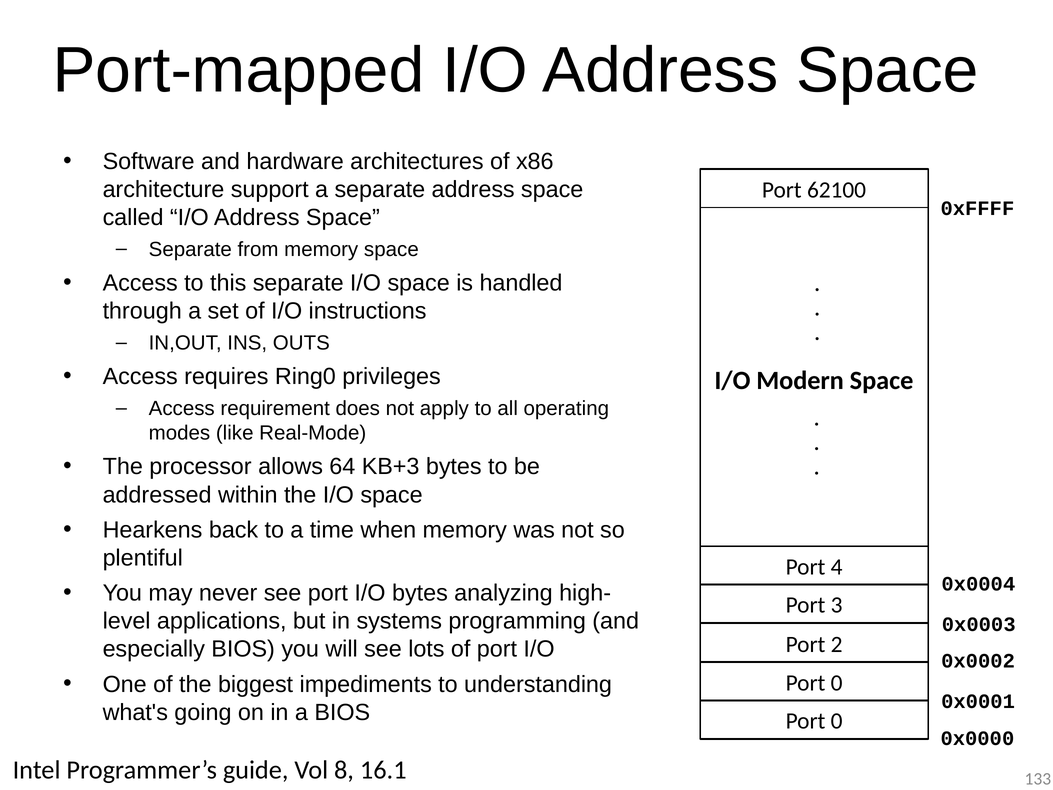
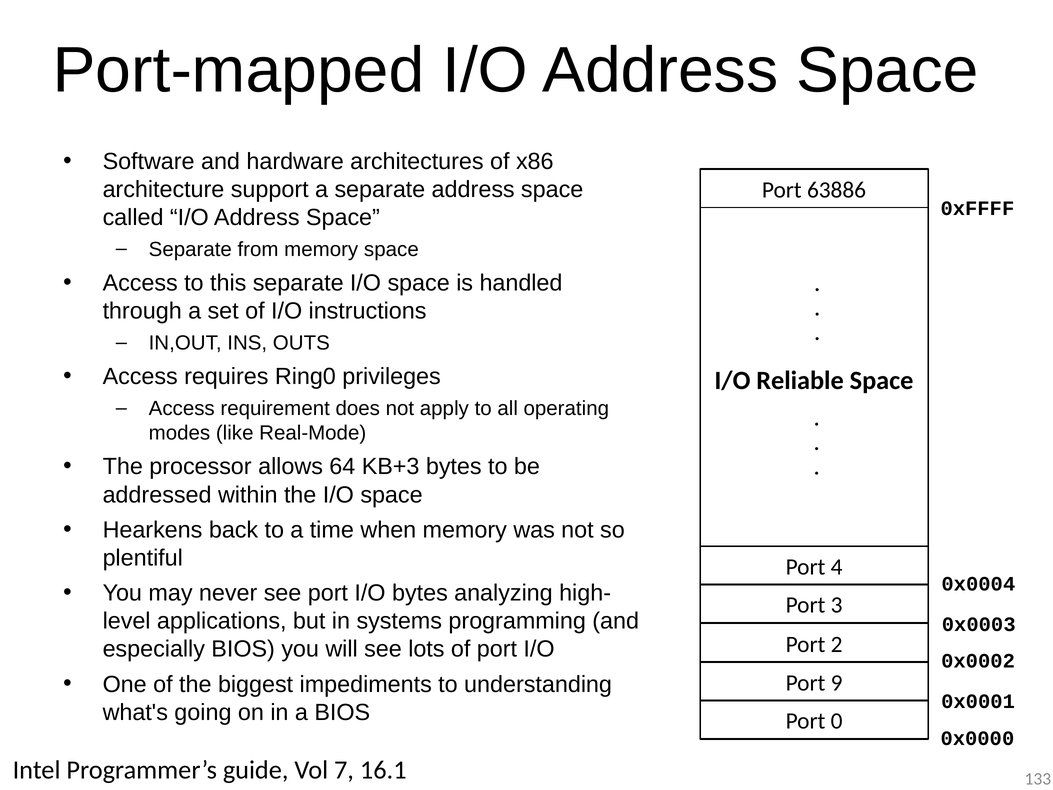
62100: 62100 -> 63886 (837, 190)
Modern: Modern -> Reliable (800, 380)
0: 0 -> 9 (837, 683)
8: 8 -> 7 (344, 770)
